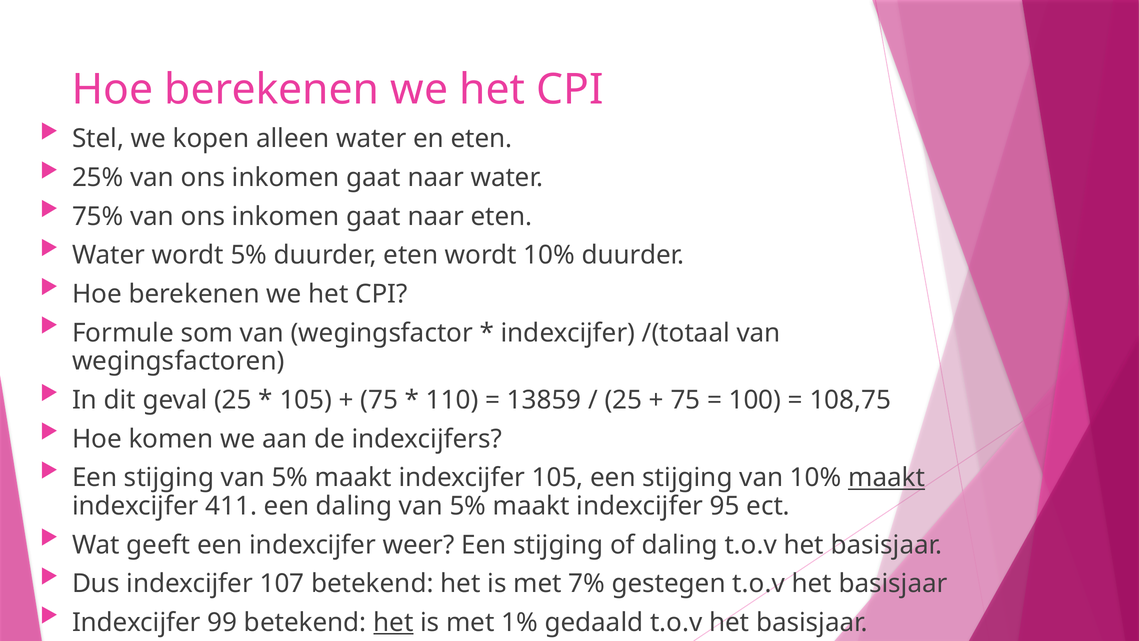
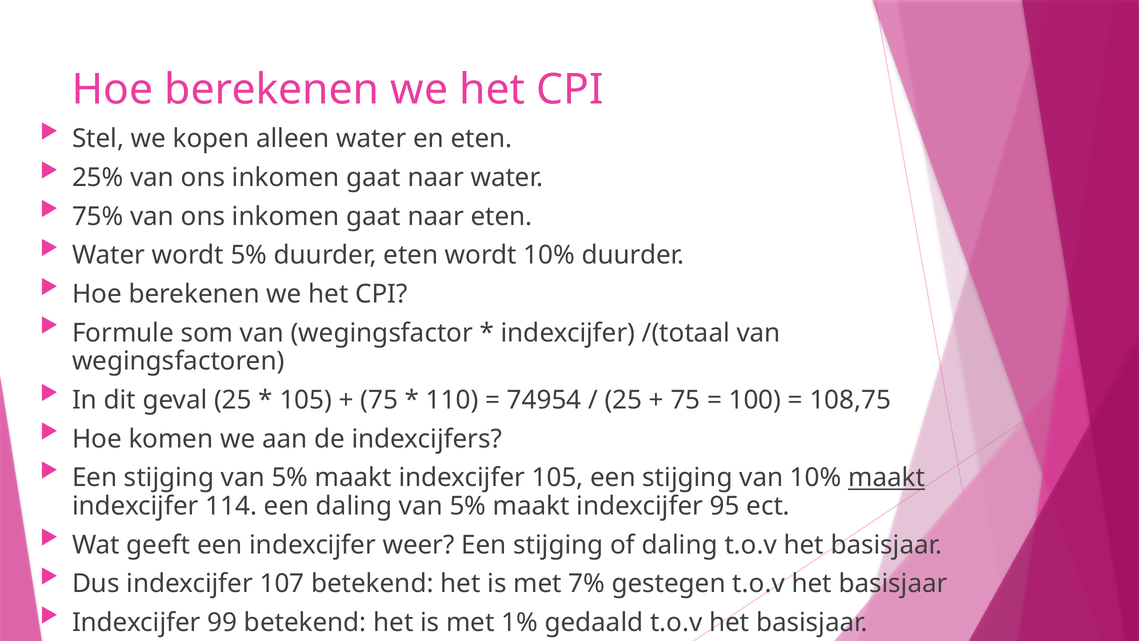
13859: 13859 -> 74954 (544, 400)
411: 411 -> 114 (231, 506)
het underline: present -> none (393, 622)
